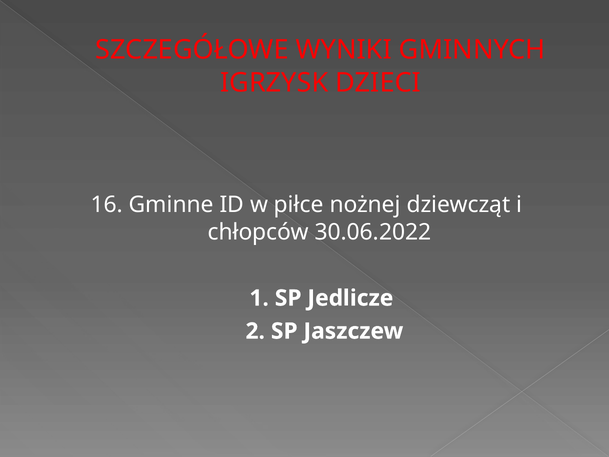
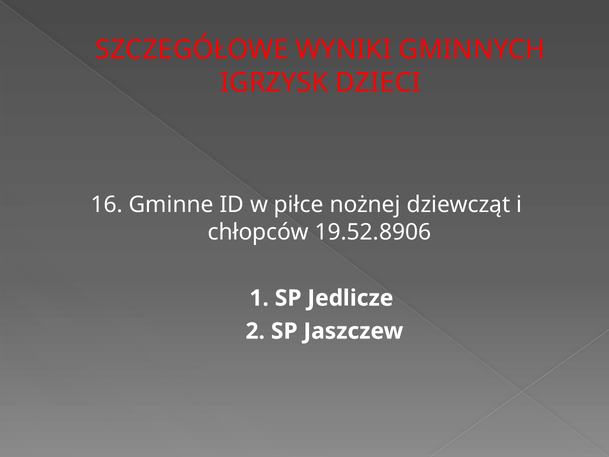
30.06.2022: 30.06.2022 -> 19.52.8906 (373, 232)
